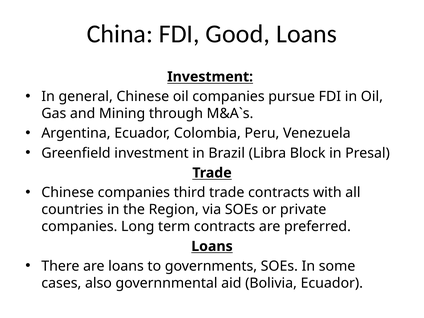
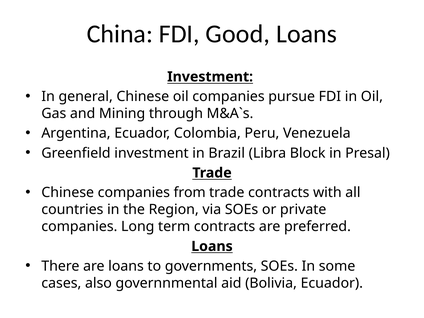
third: third -> from (190, 193)
